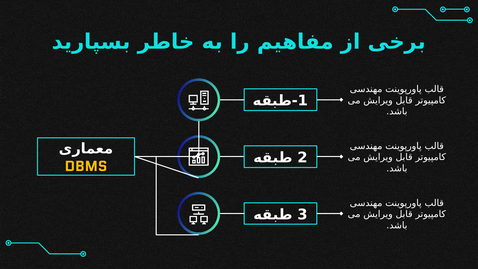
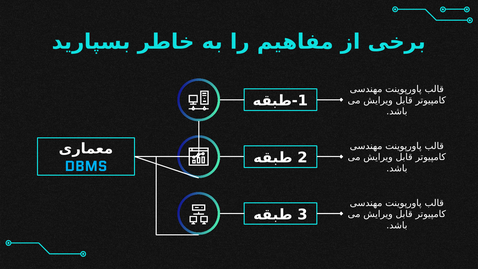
DBMS colour: yellow -> light blue (86, 166)
